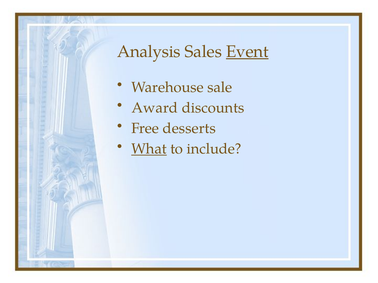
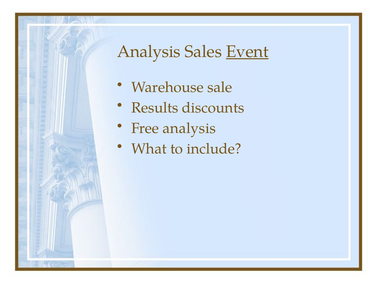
Award: Award -> Results (155, 108)
Free desserts: desserts -> analysis (189, 129)
What underline: present -> none (149, 149)
